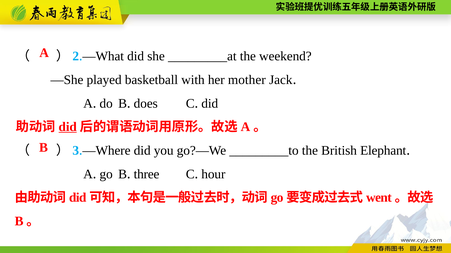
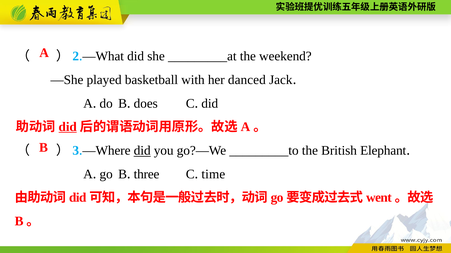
mother: mother -> danced (247, 80)
did underline: none -> present (142, 151)
hour: hour -> time (213, 175)
